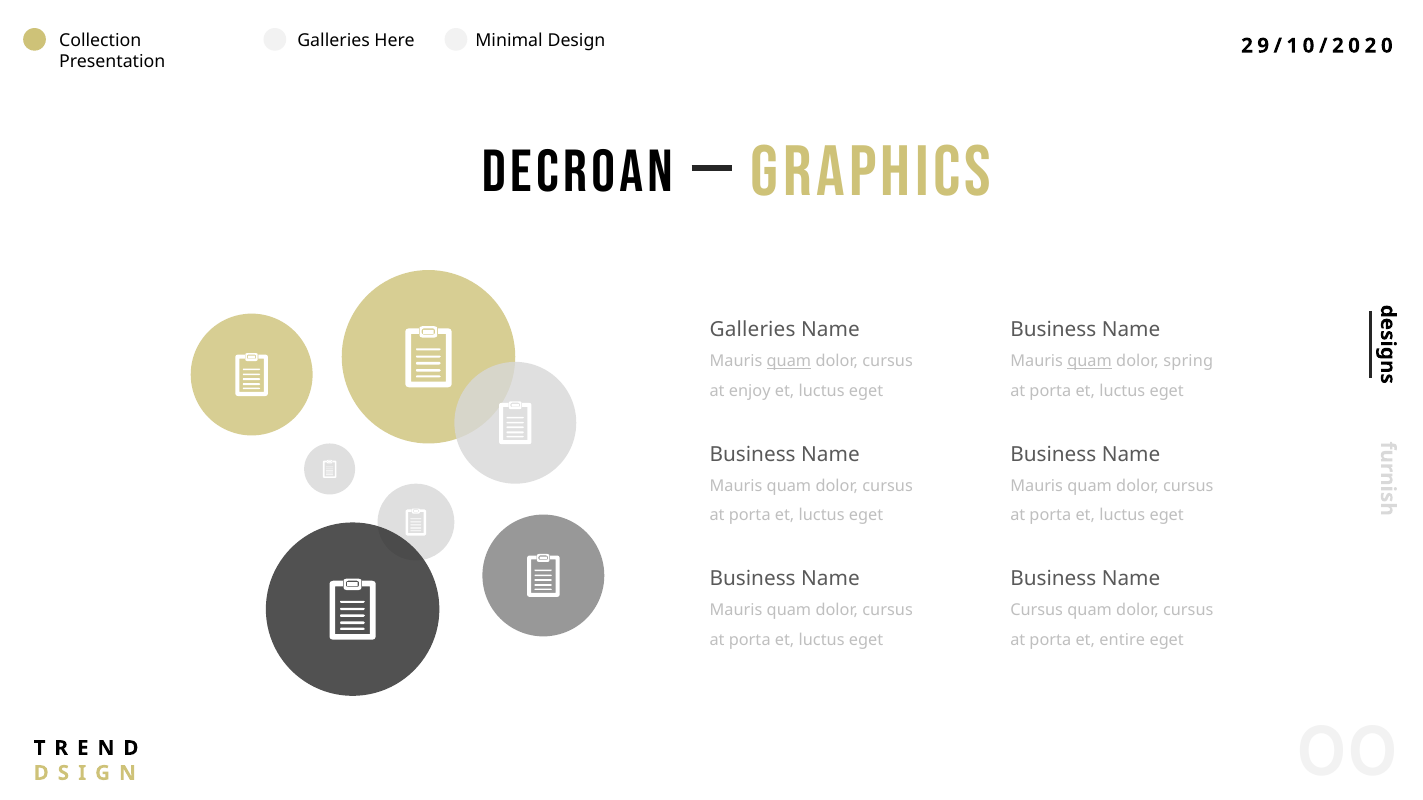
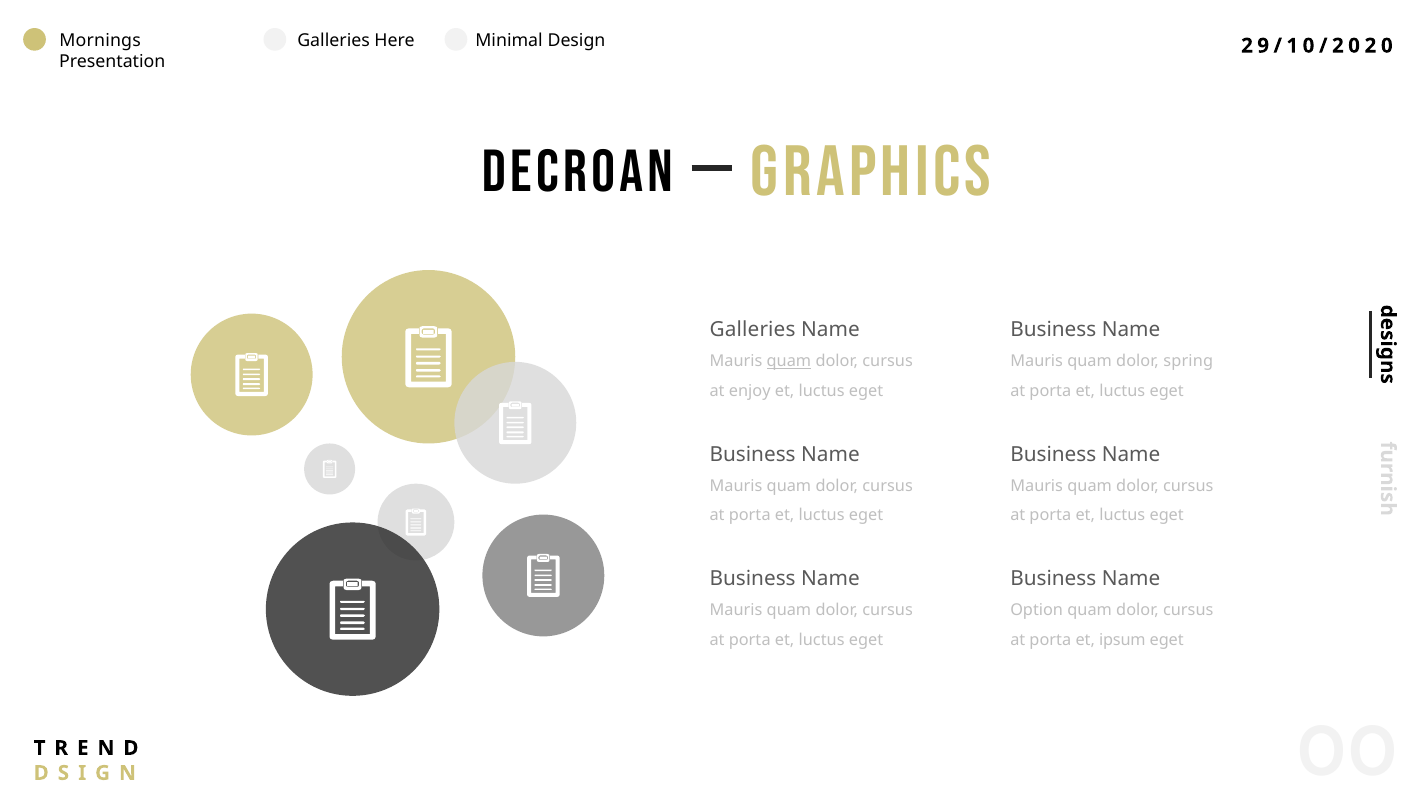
Collection: Collection -> Mornings (100, 41)
quam underline: present -> none (1090, 362)
Cursus: Cursus -> Option (1037, 611)
entire: entire -> ipsum (1122, 640)
